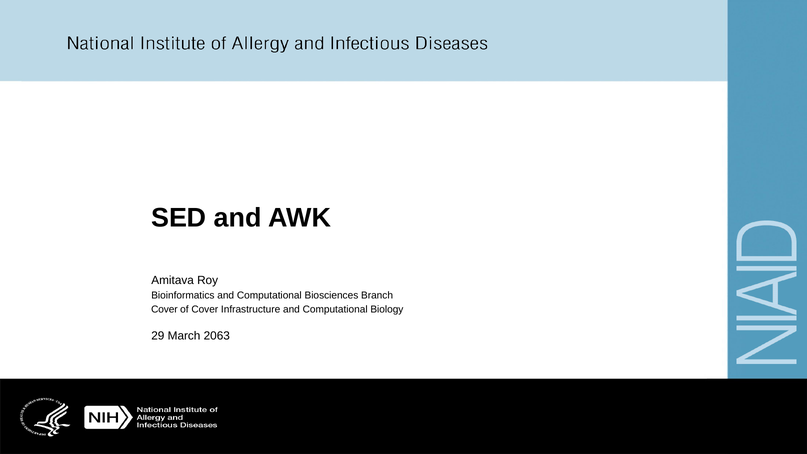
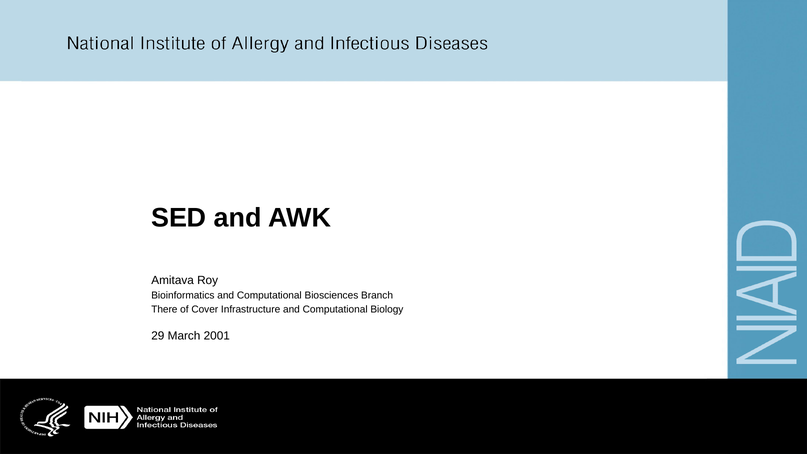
Cover: Cover -> There (164, 309)
2063: 2063 -> 2001 (217, 336)
